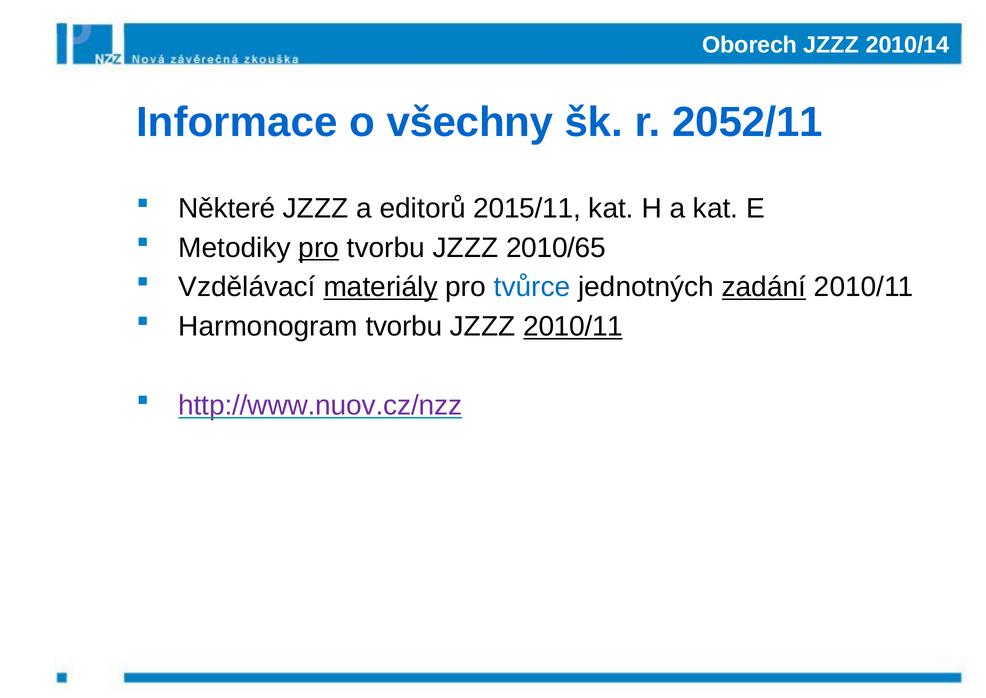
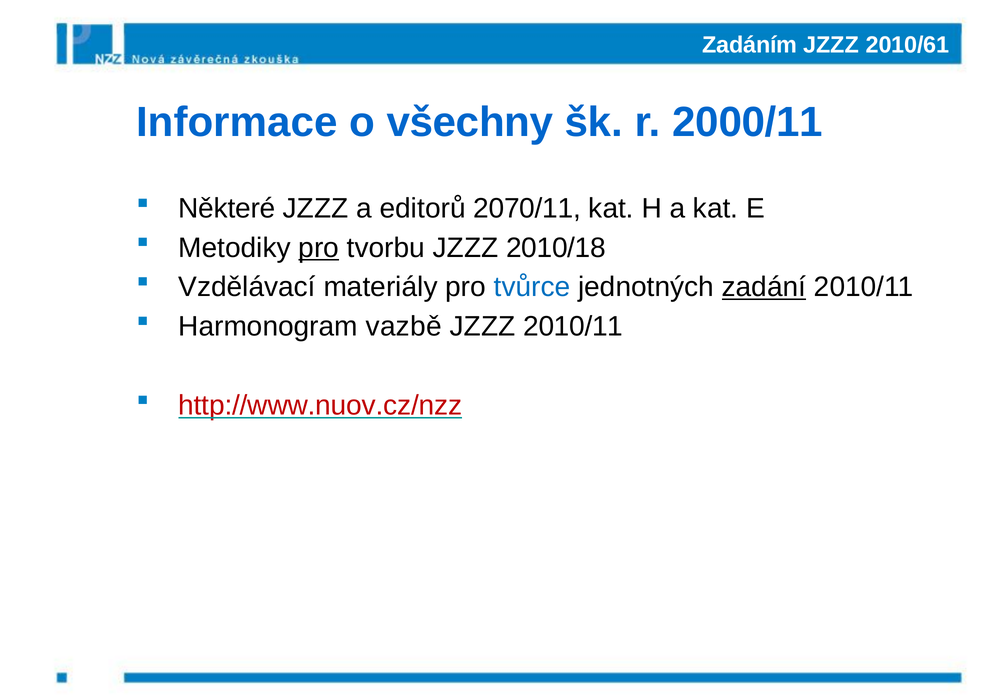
Oborech: Oborech -> Zadáním (750, 45)
2010/14: 2010/14 -> 2010/61 (907, 45)
2052/11: 2052/11 -> 2000/11 (747, 122)
2015/11: 2015/11 -> 2070/11 (527, 208)
2010/65: 2010/65 -> 2010/18 (556, 248)
materiály underline: present -> none (381, 287)
Harmonogram tvorbu: tvorbu -> vazbě (404, 326)
2010/11 underline: present -> none (573, 326)
http://www.nuov.cz/nzz colour: purple -> red (320, 405)
